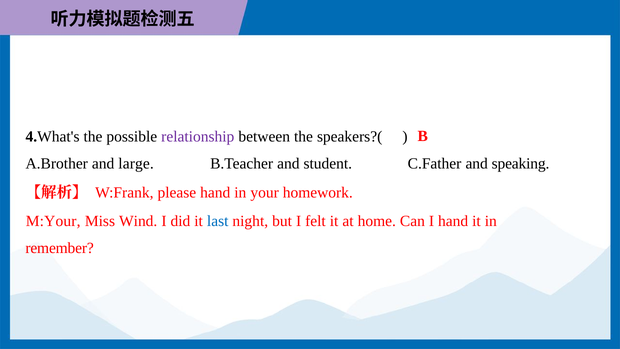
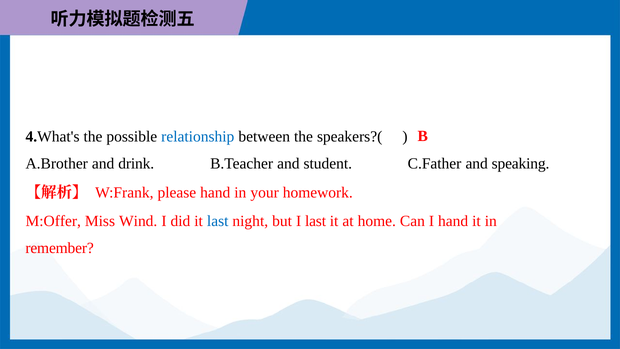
relationship colour: purple -> blue (198, 137)
large: large -> drink (136, 164)
M:Your: M:Your -> M:Offer (53, 221)
I felt: felt -> last (316, 221)
